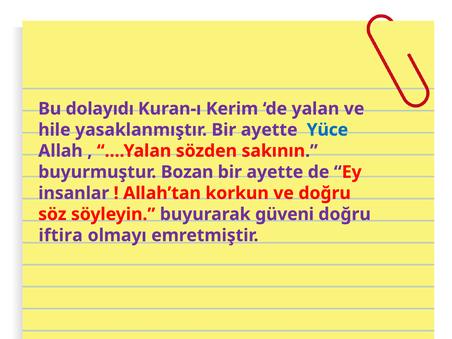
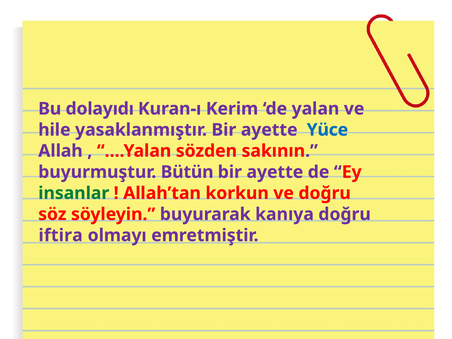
Bozan: Bozan -> Bütün (187, 172)
insanlar colour: purple -> green (74, 193)
güveni: güveni -> kanıya (284, 214)
